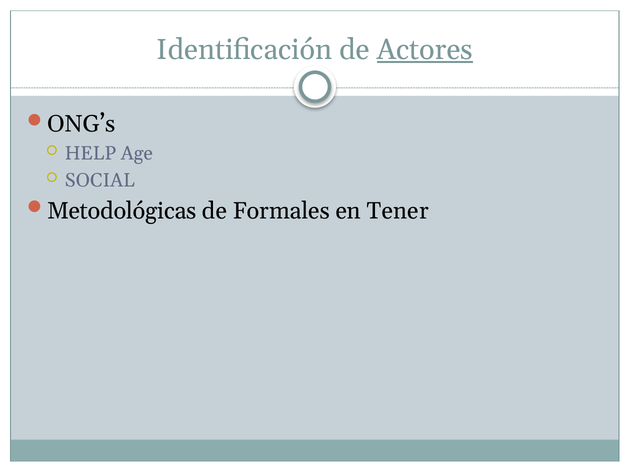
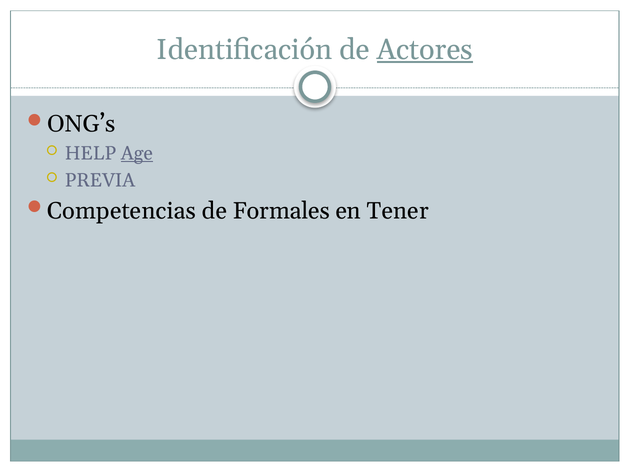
Age underline: none -> present (137, 153)
SOCIAL: SOCIAL -> PREVIA (100, 180)
Metodológicas: Metodológicas -> Competencias (122, 211)
